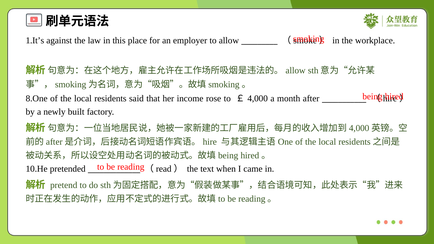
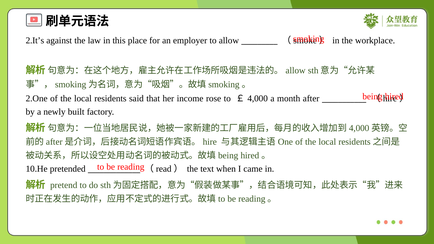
1.It’s: 1.It’s -> 2.It’s (35, 41)
8.One: 8.One -> 2.One (37, 98)
